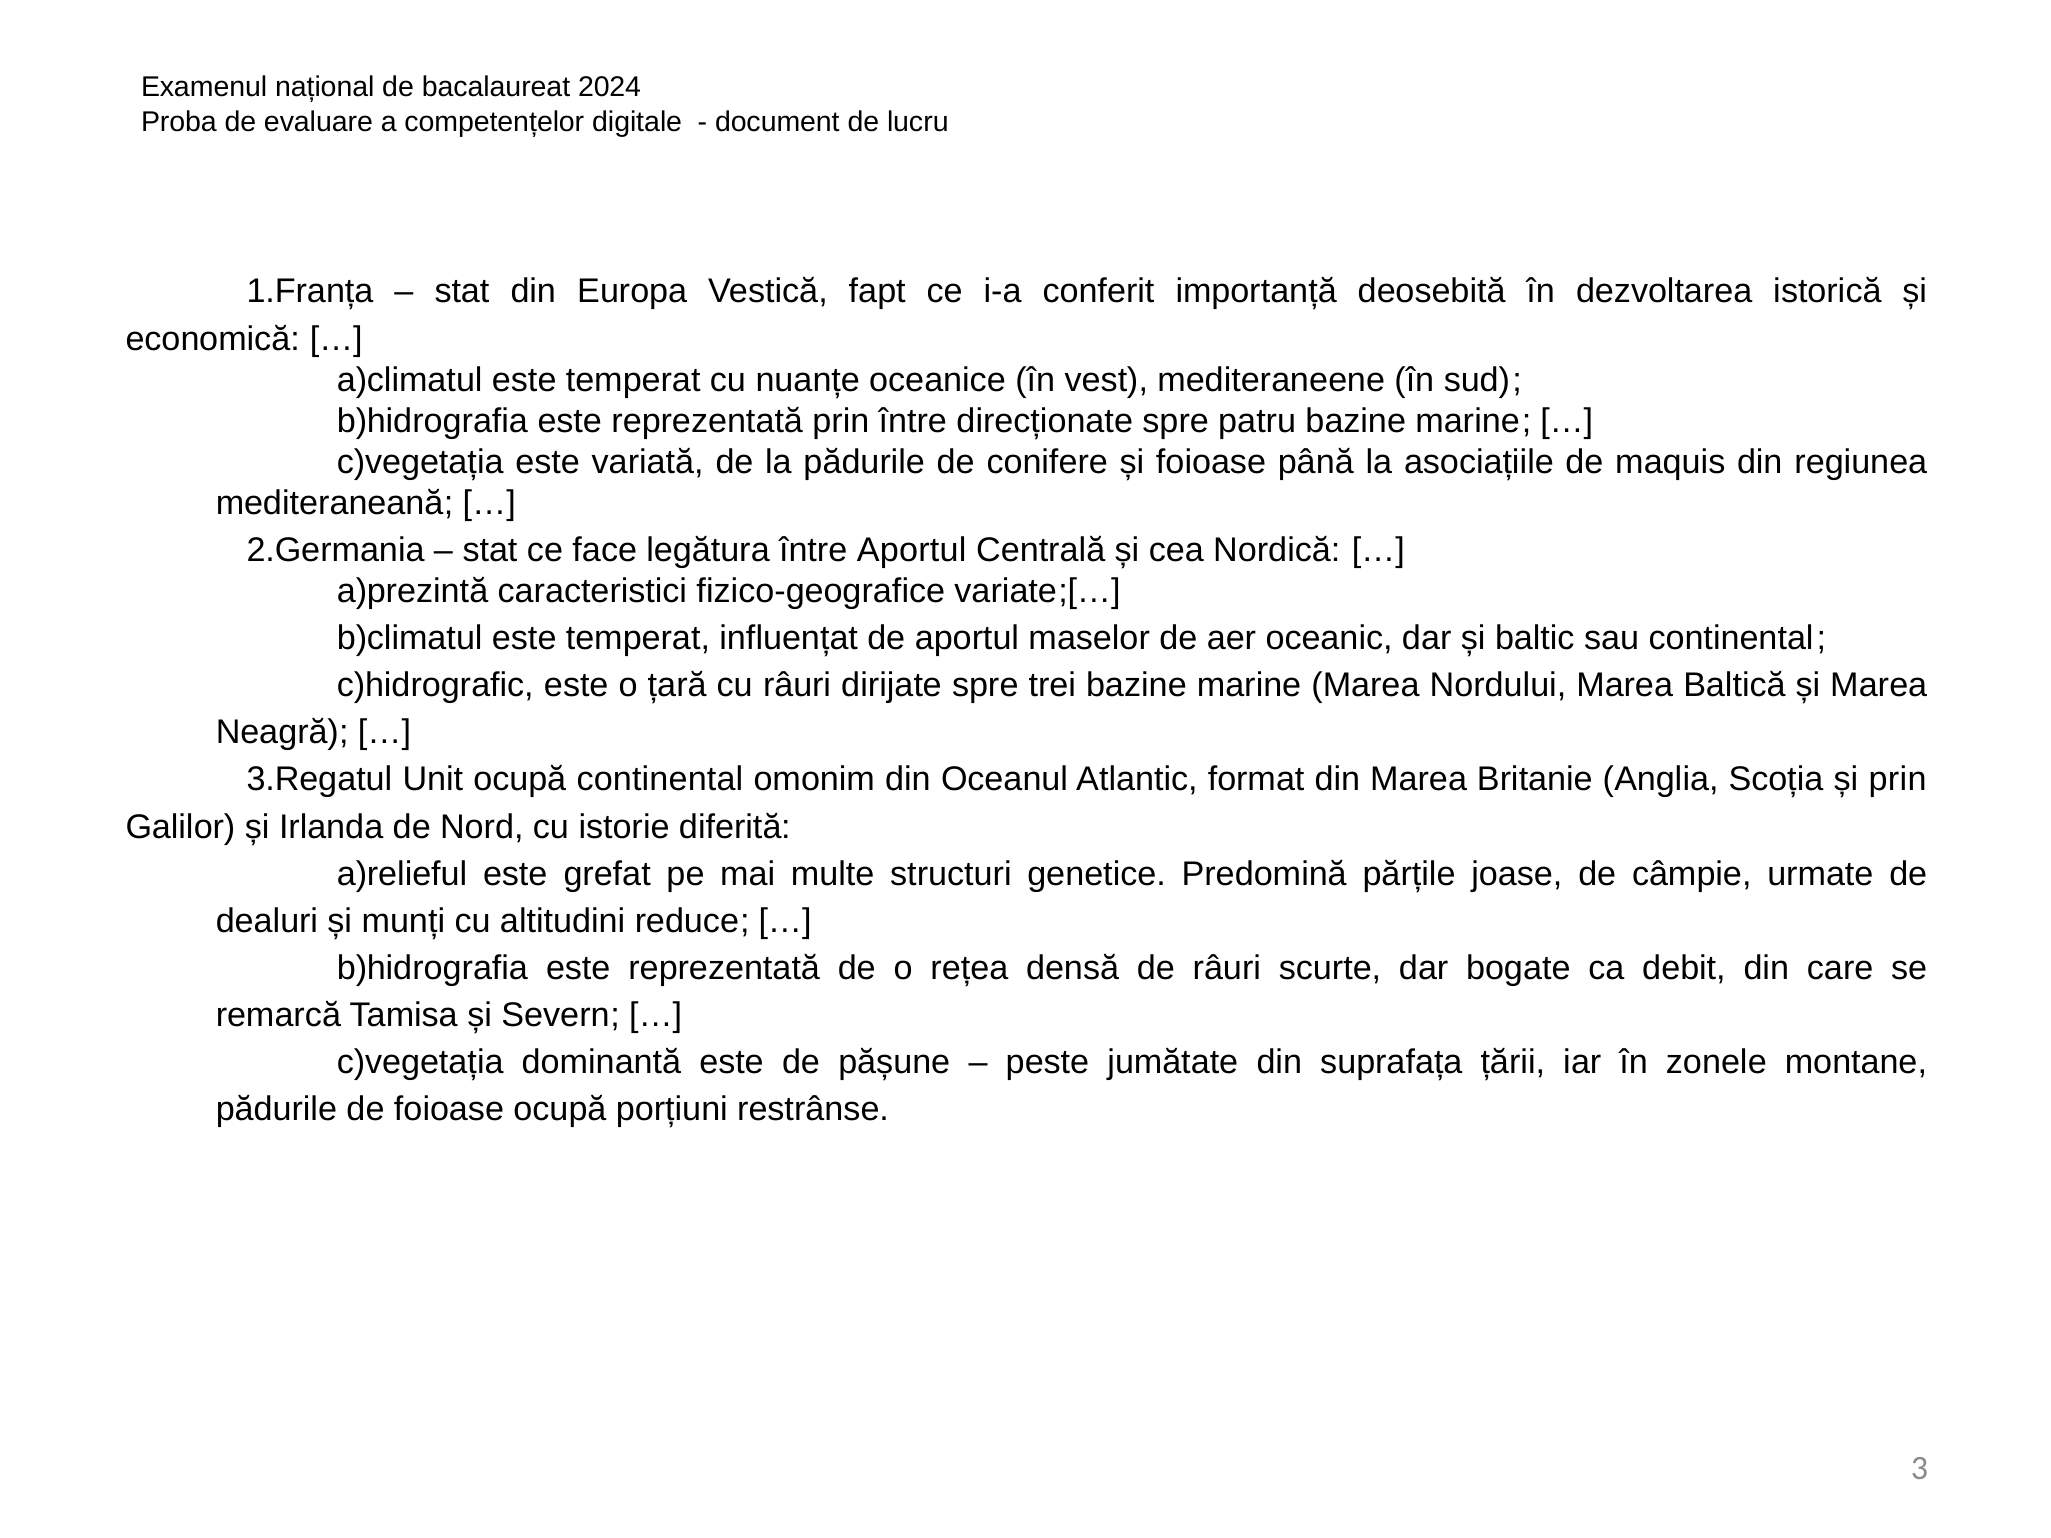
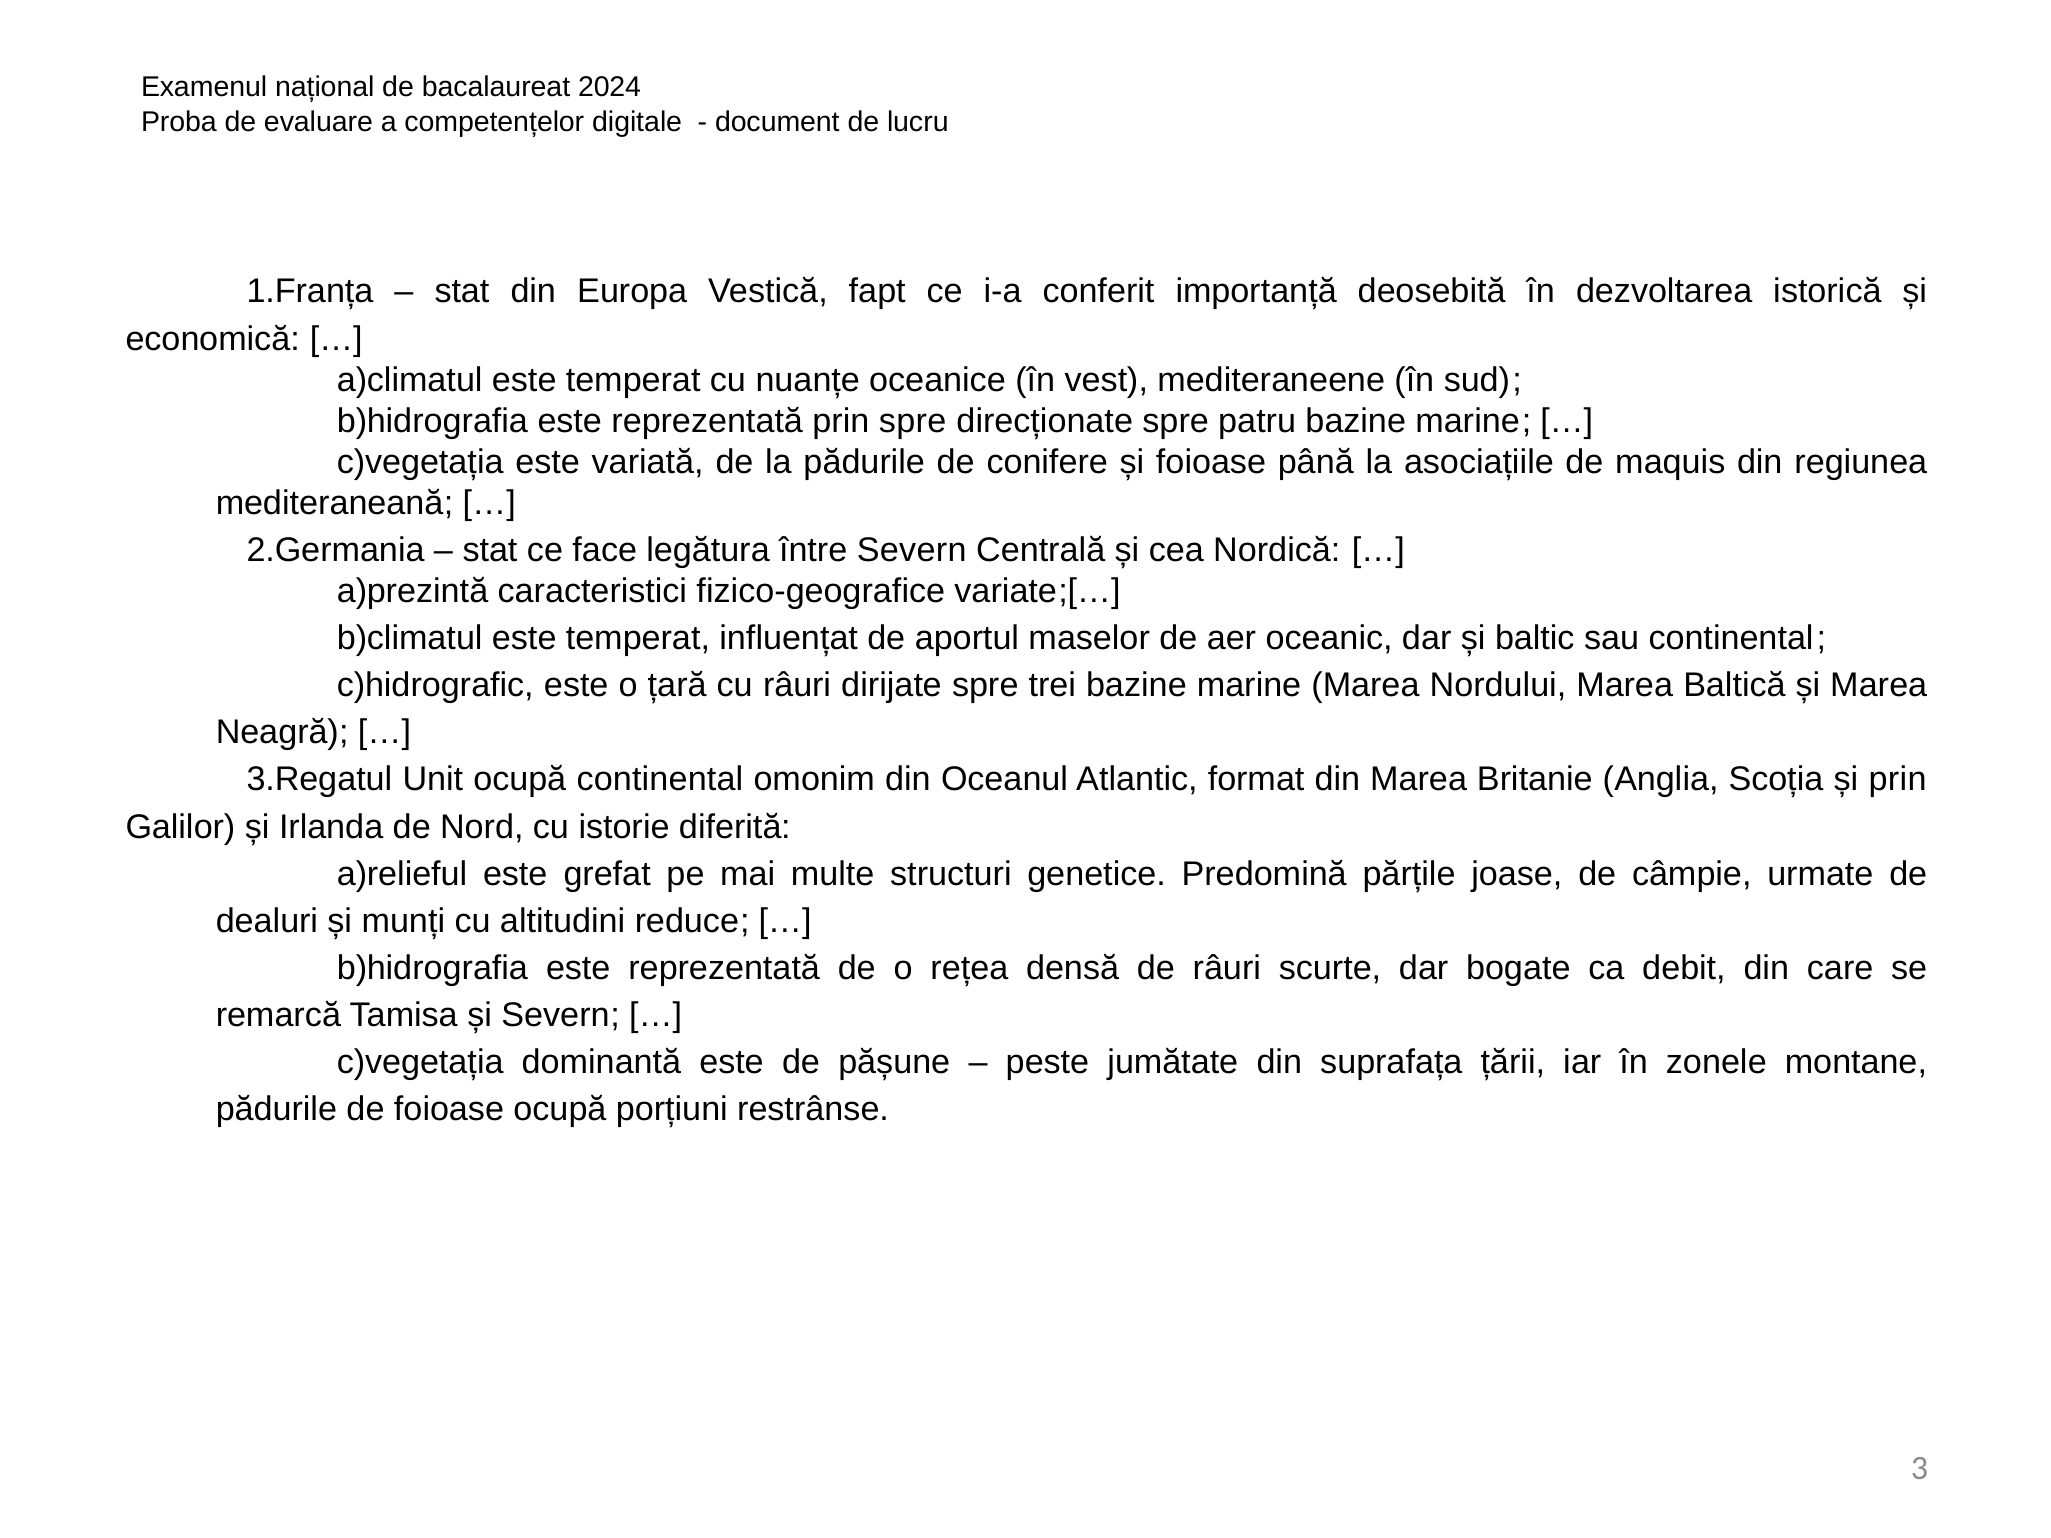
prin între: între -> spre (913, 421)
între Aportul: Aportul -> Severn (912, 550)
